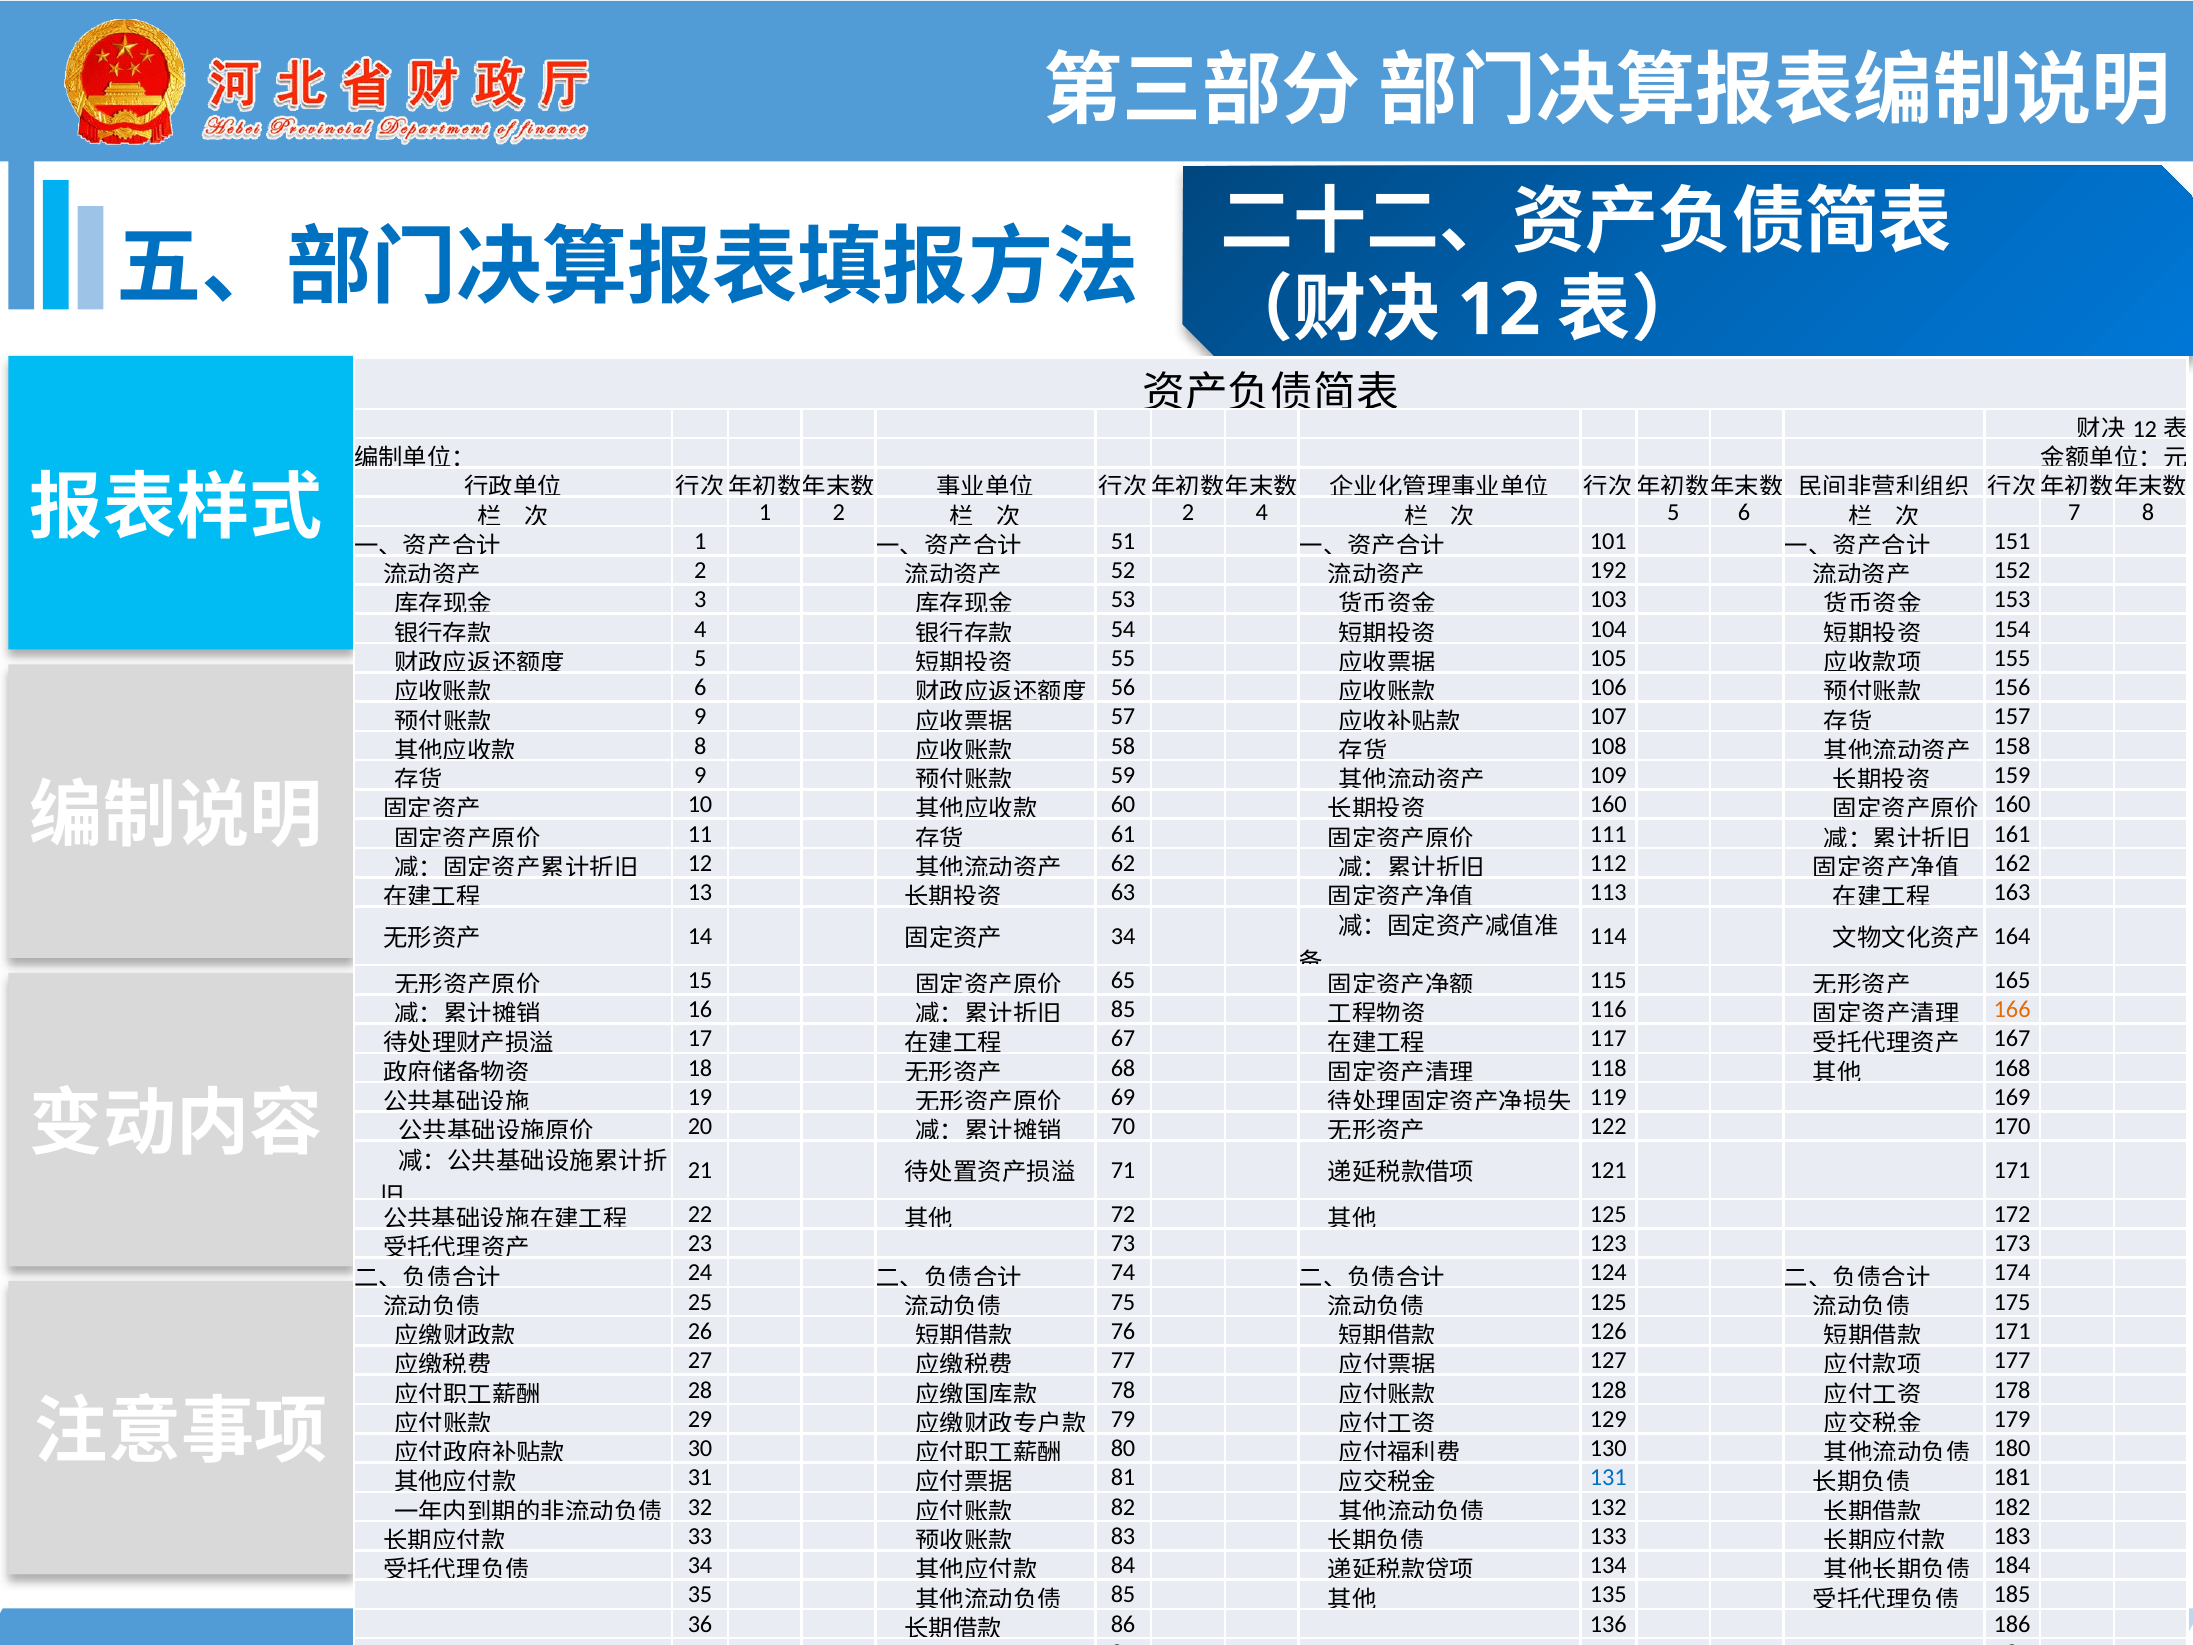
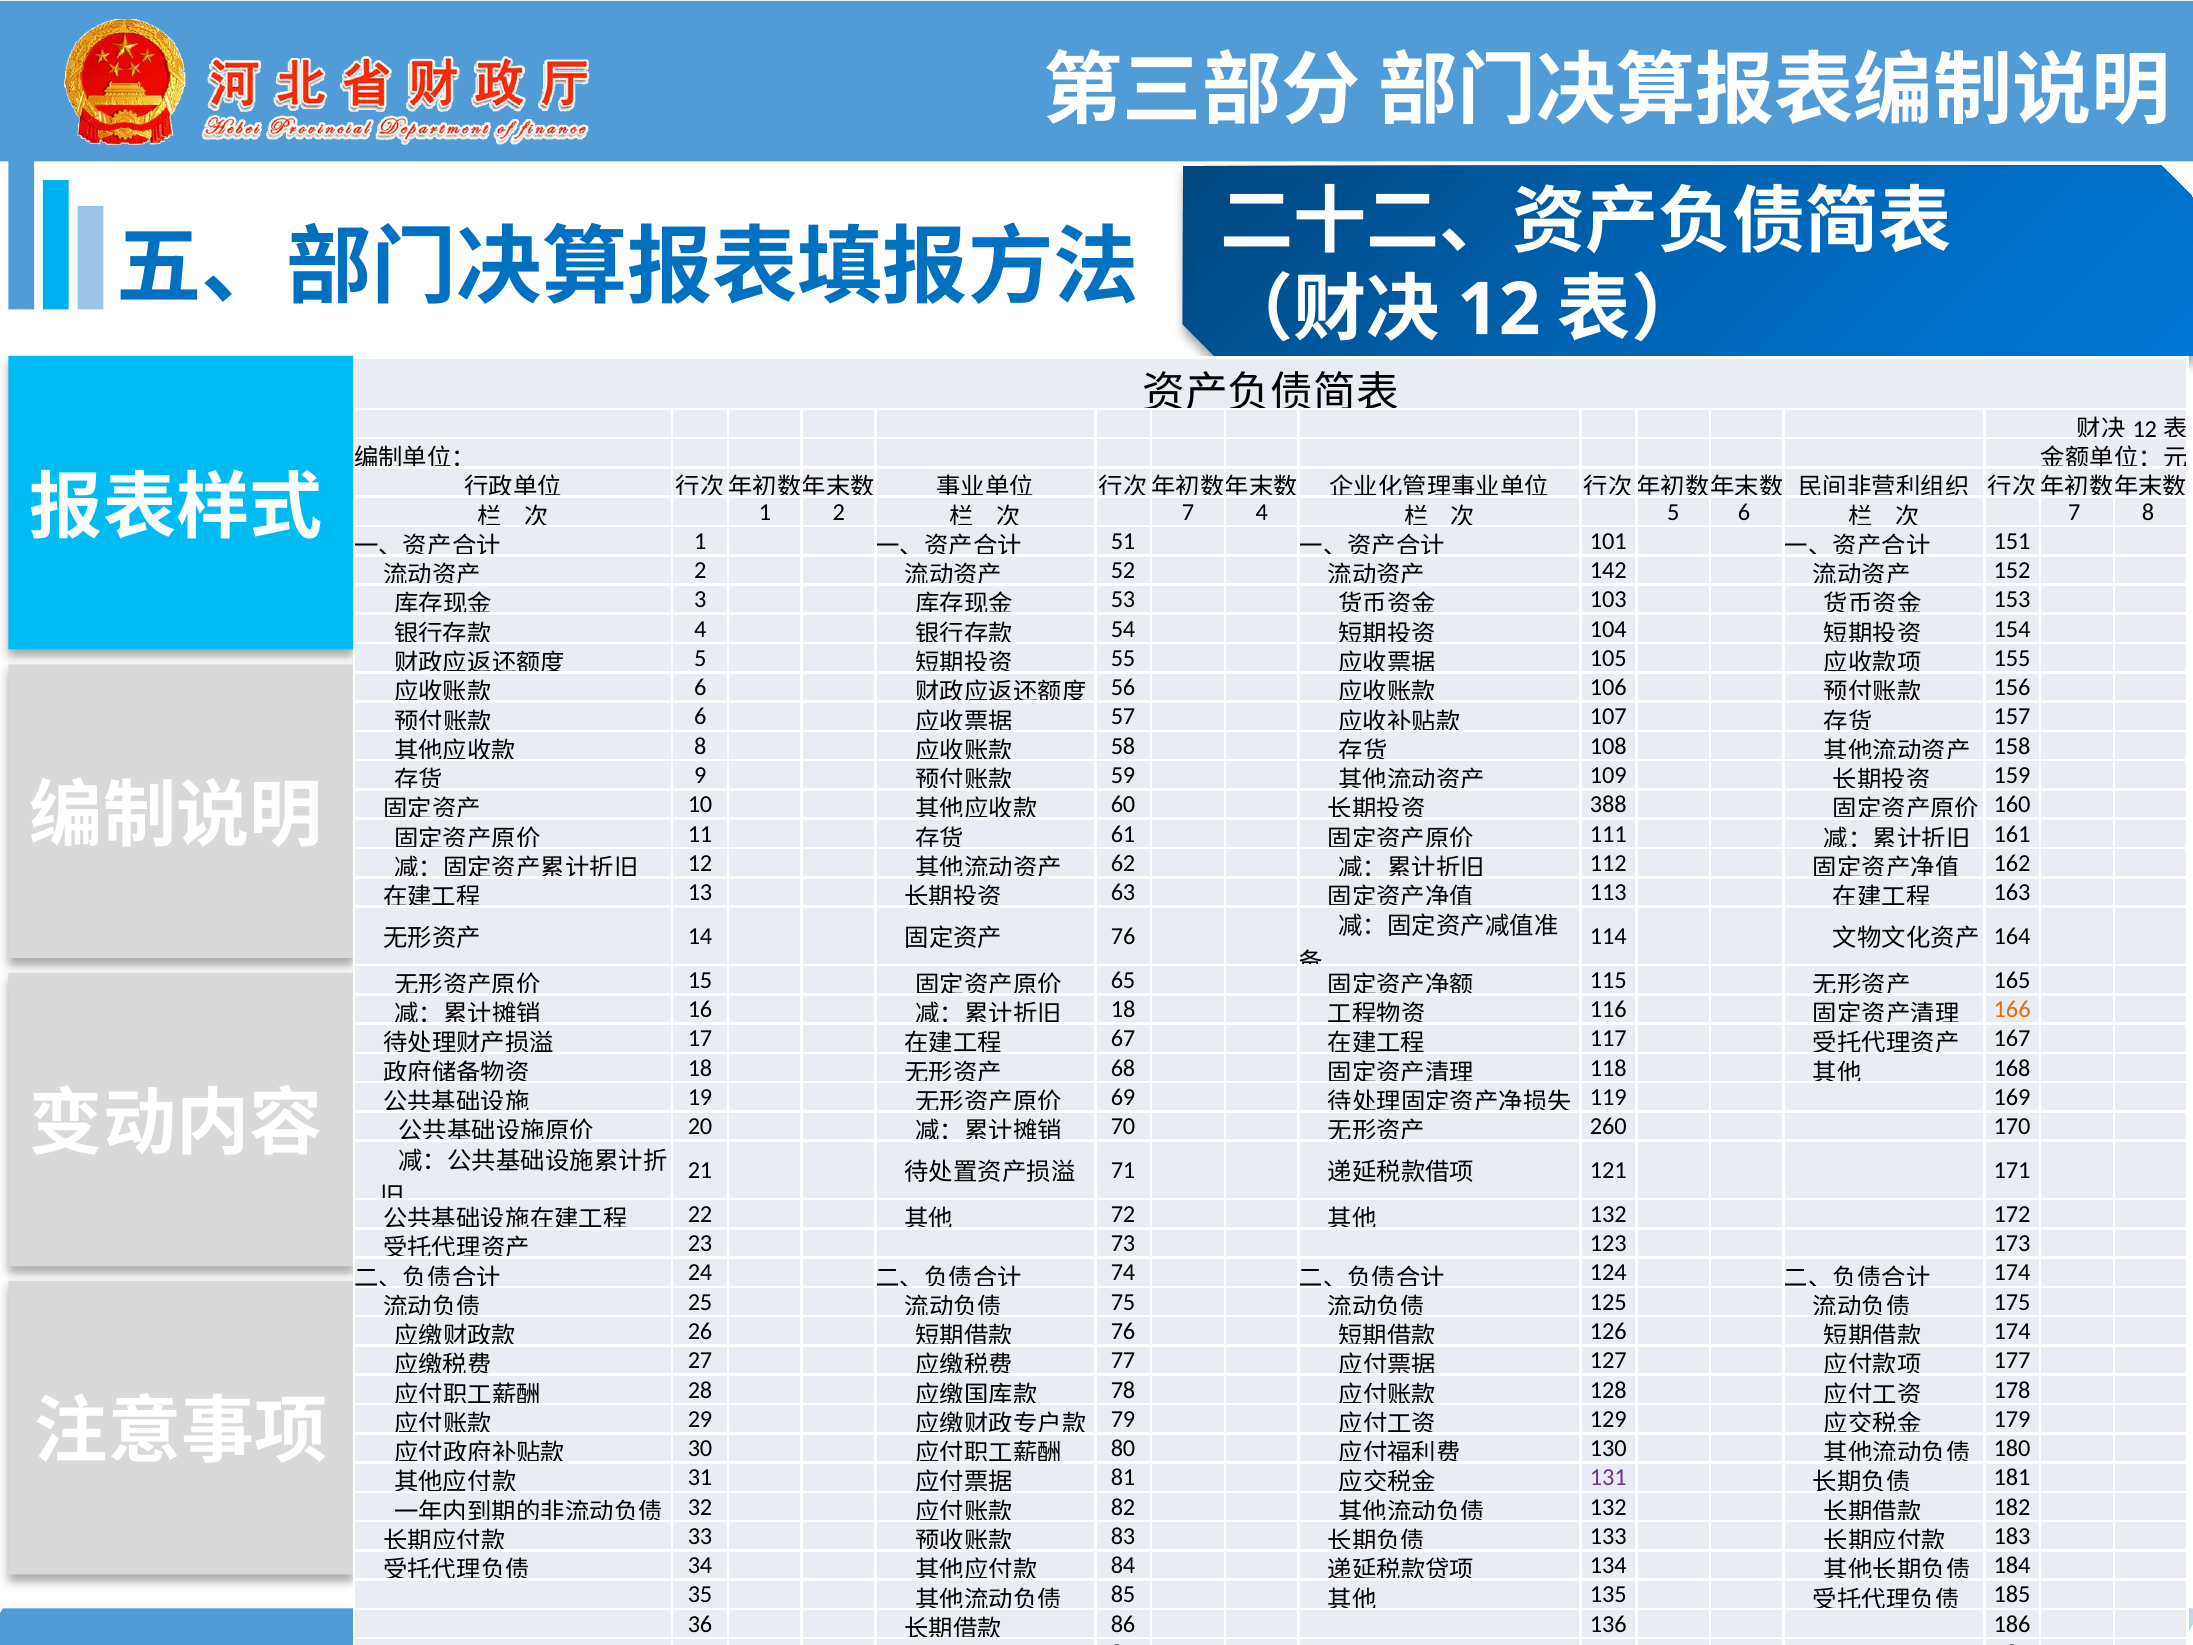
2: 2 -> 7 (1188, 512)
192: 192 -> 142 (1608, 570)
9: 9 -> 6 (700, 717)
160: 160 -> 388 (1608, 805)
34: 34 -> 76 (1123, 936)
85: 85 -> 18 (1123, 1009)
122: 122 -> 260 (1608, 1126)
125: 125 -> 132 (1608, 1214)
171: 171 -> 174 (2012, 1331)
131 colour: blue -> purple (1608, 1478)
